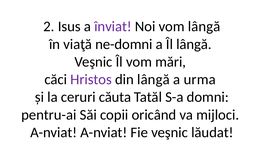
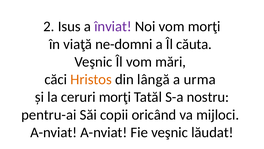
vom lângă: lângă -> morţi (204, 26)
Îl lângă: lângă -> căuta (194, 44)
Hristos colour: purple -> orange (91, 79)
ceruri căuta: căuta -> morţi (115, 97)
domni: domni -> nostru (208, 97)
